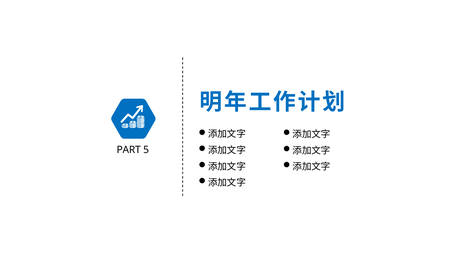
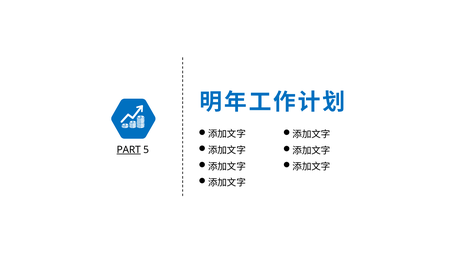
PART underline: none -> present (129, 149)
